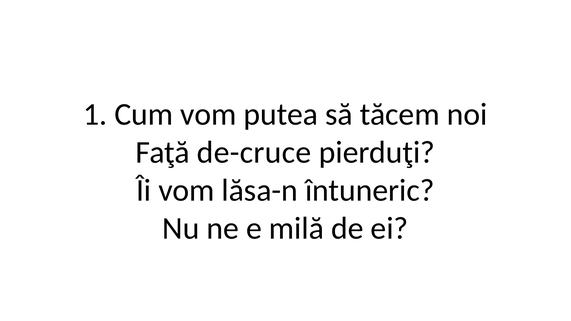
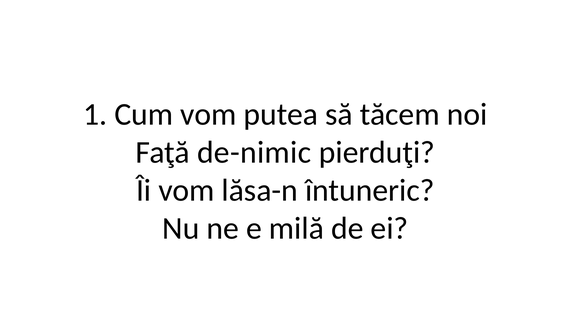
de-cruce: de-cruce -> de-nimic (254, 152)
